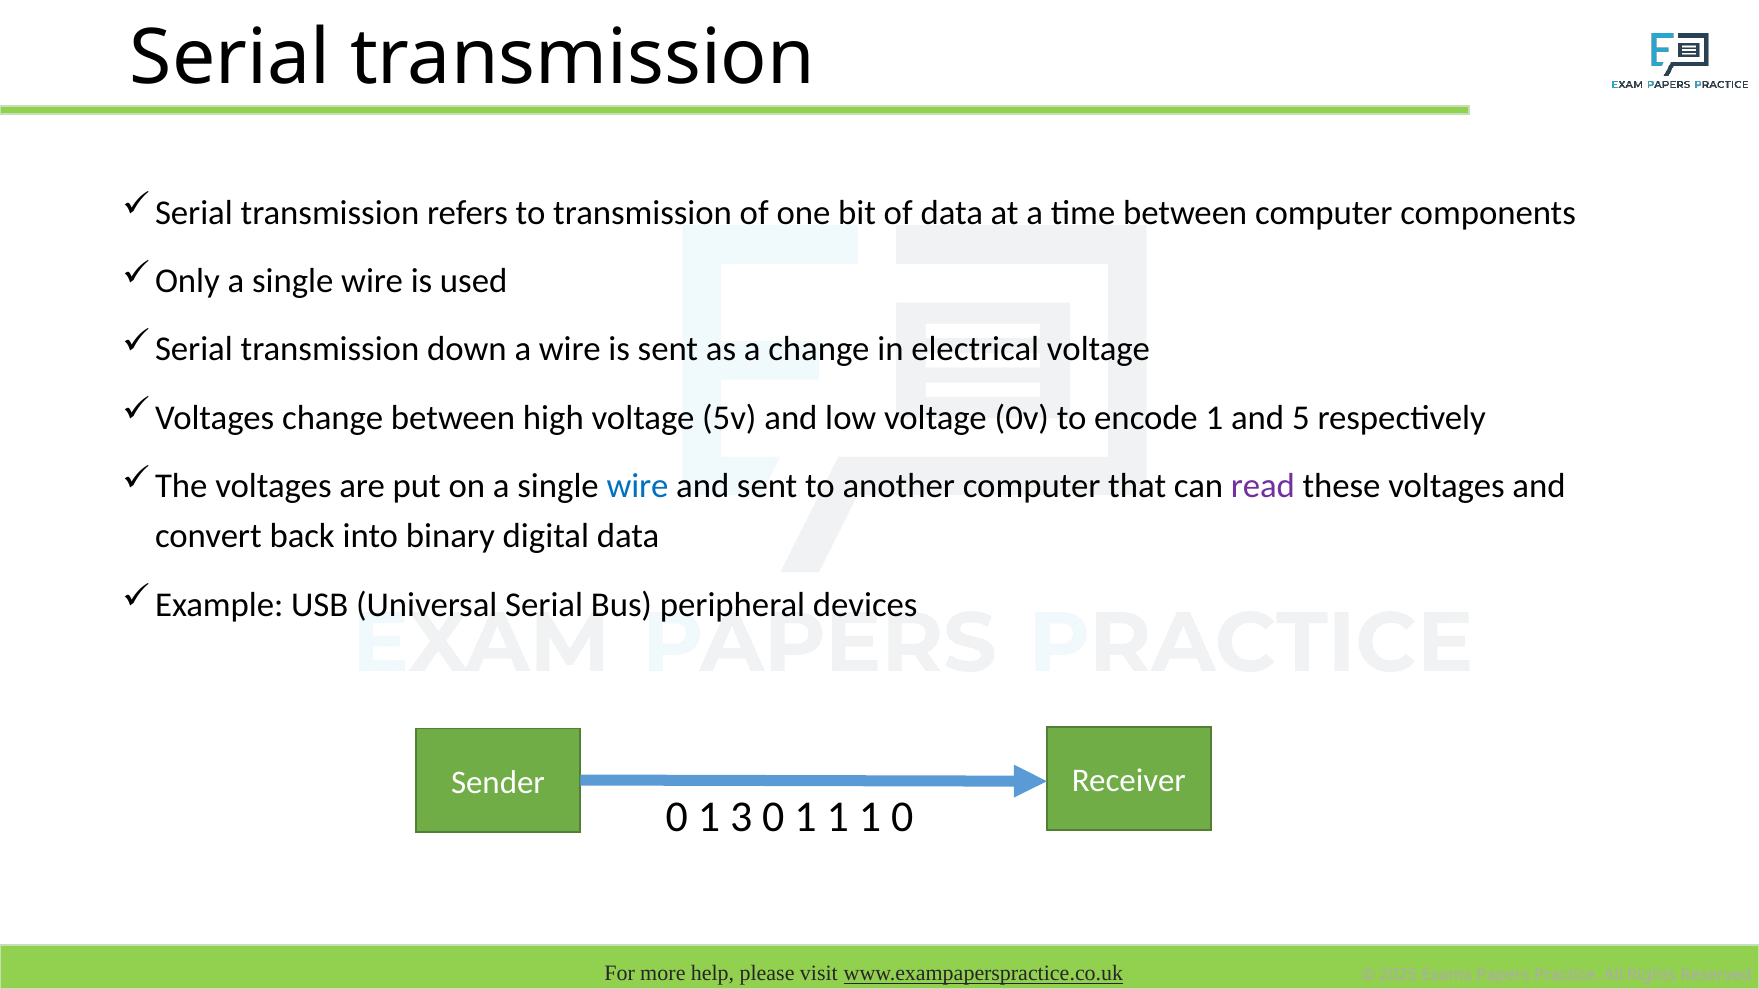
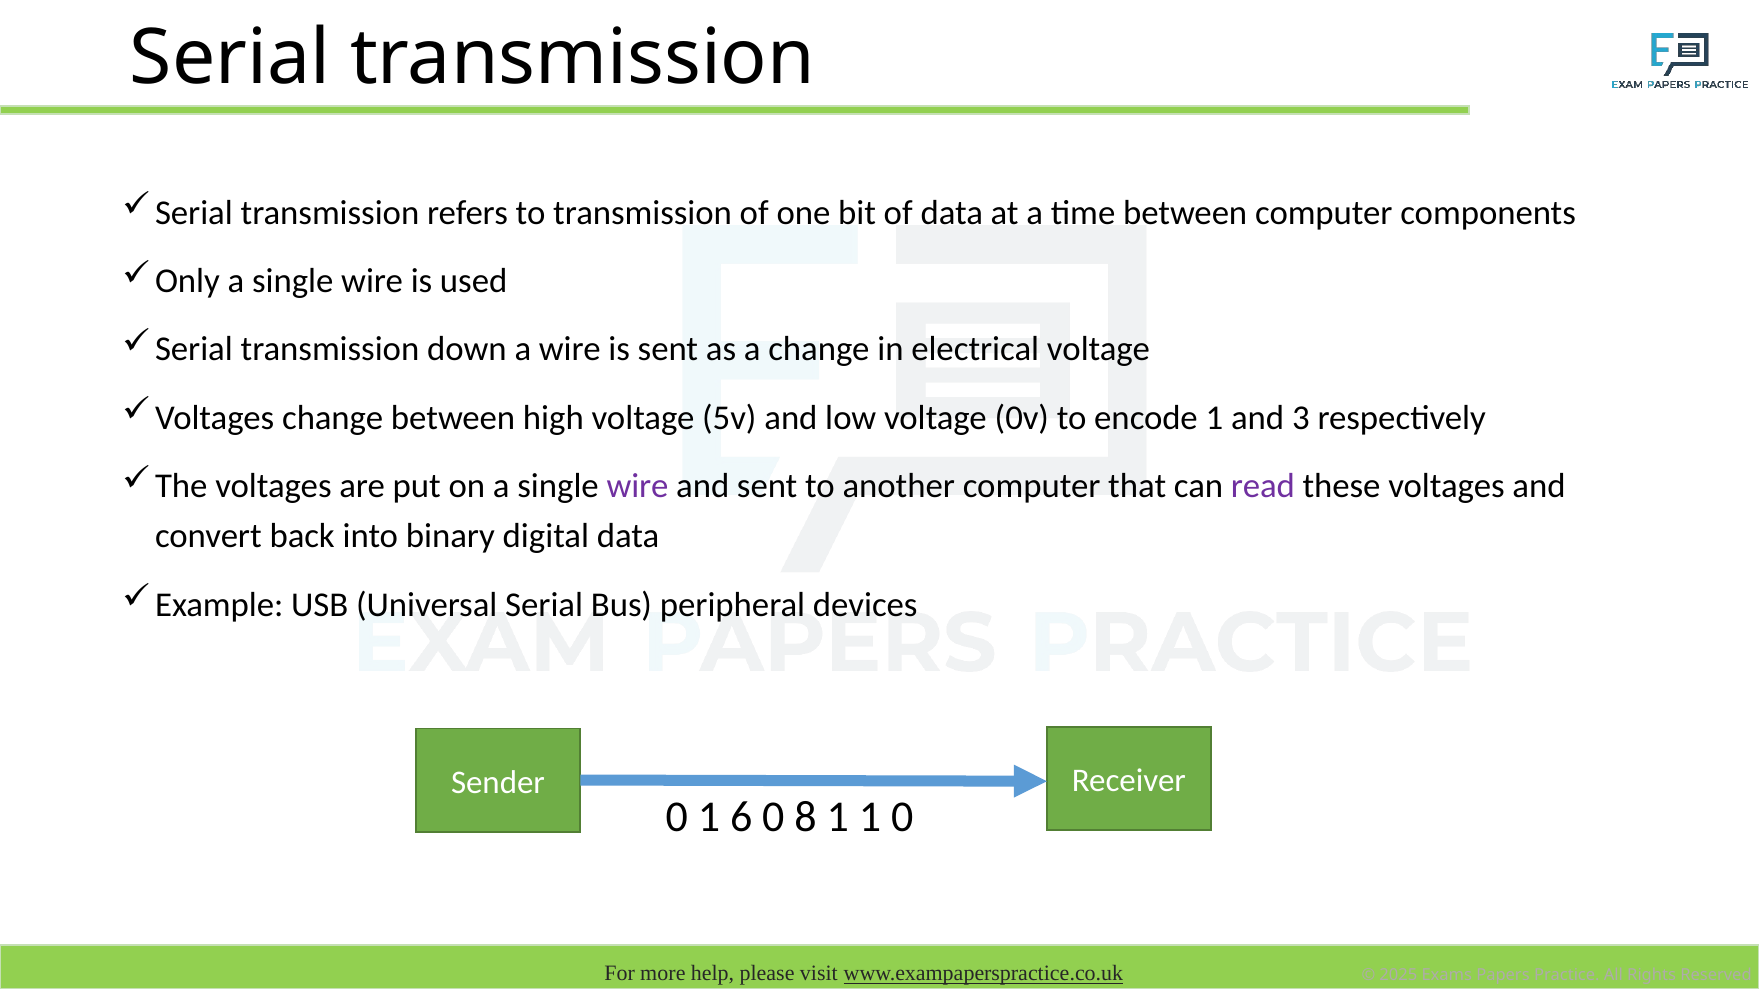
5: 5 -> 3 (1301, 418)
wire colour: blue -> purple (637, 486)
3: 3 -> 6 (741, 817)
1: 1 -> 8 (806, 817)
